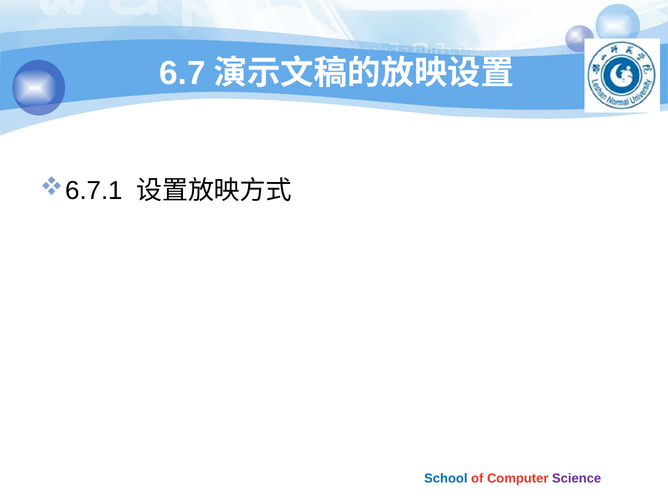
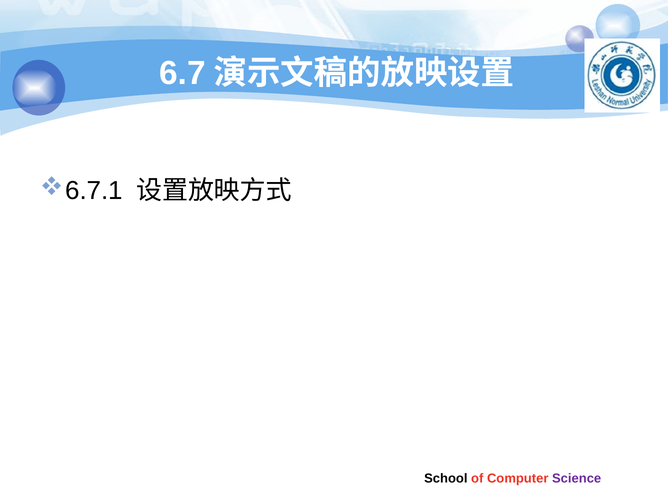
School colour: blue -> black (446, 478)
